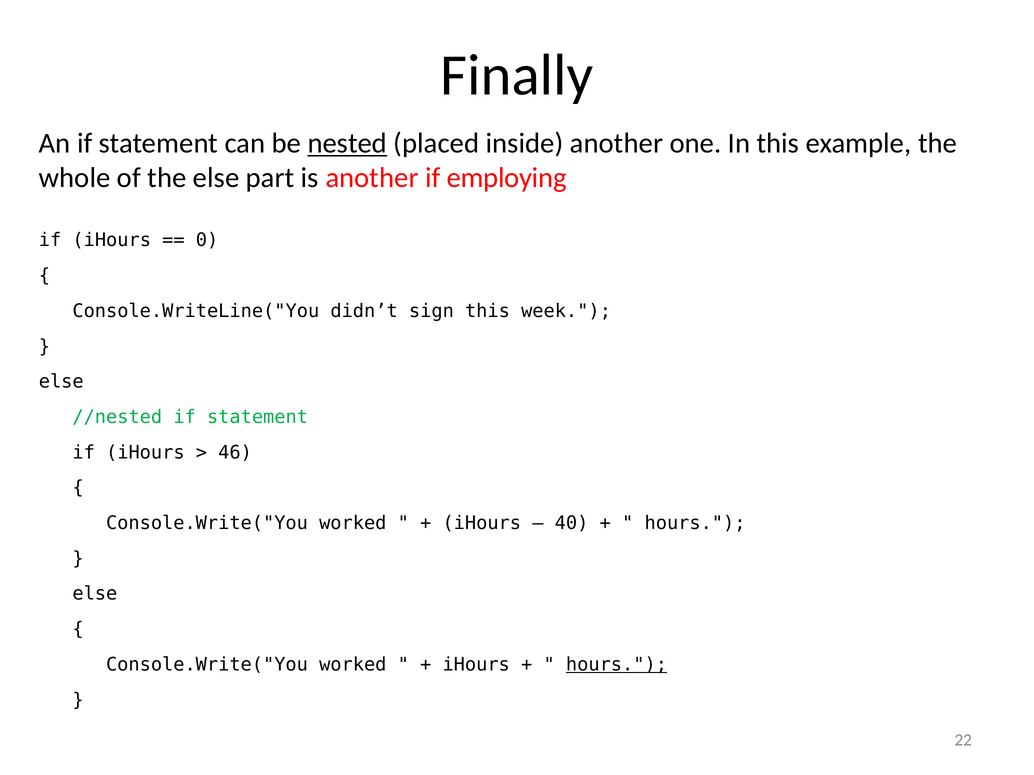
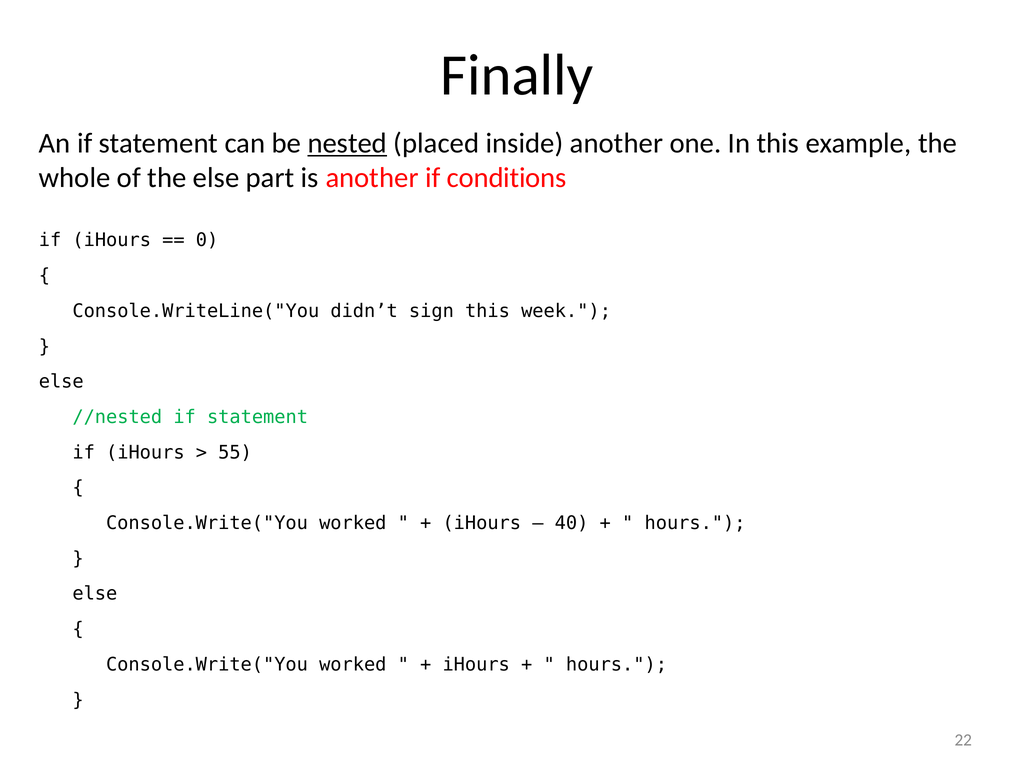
employing: employing -> conditions (507, 178)
46: 46 -> 55 (235, 453)
hours underline: present -> none (616, 665)
